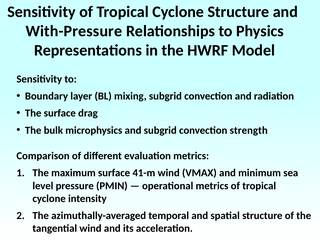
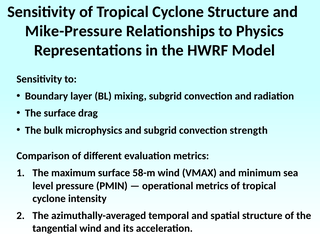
With-Pressure: With-Pressure -> Mike-Pressure (74, 31)
41-m: 41-m -> 58-m (144, 173)
